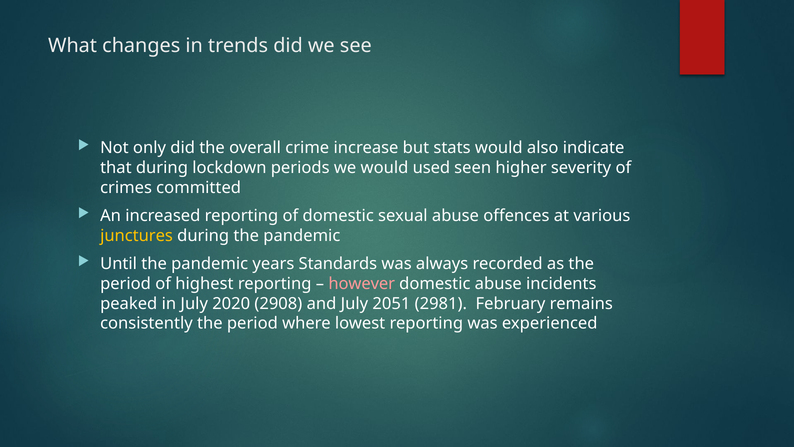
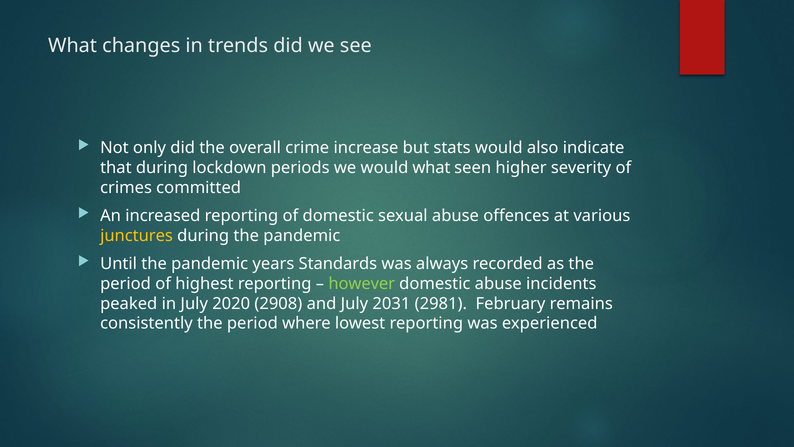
would used: used -> what (431, 168)
however colour: pink -> light green (362, 283)
2051: 2051 -> 2031 (391, 303)
